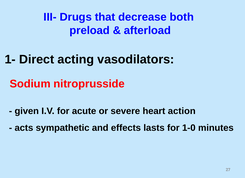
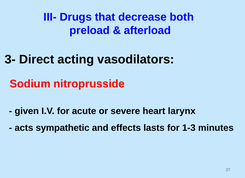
1-: 1- -> 3- (10, 59)
action: action -> larynx (182, 111)
1-0: 1-0 -> 1-3 (189, 128)
